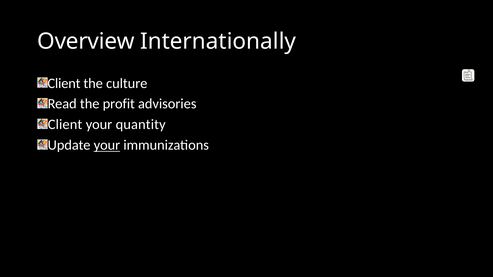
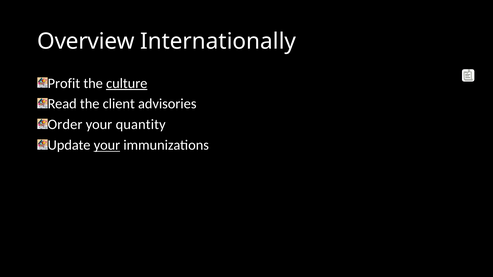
Client: Client -> Profit (64, 83)
culture underline: none -> present (127, 83)
profit: profit -> client (119, 104)
Client: Client -> Order (65, 125)
